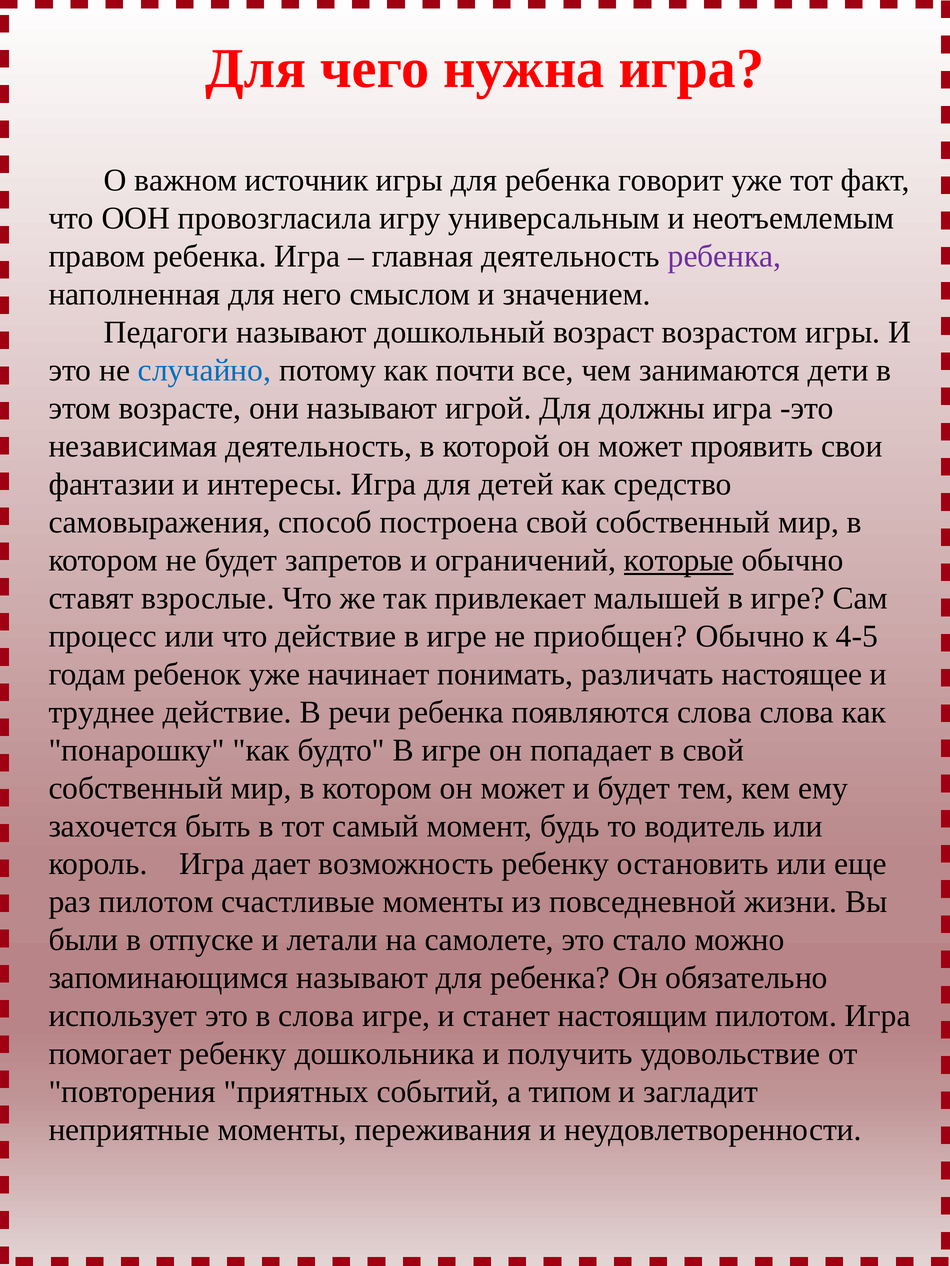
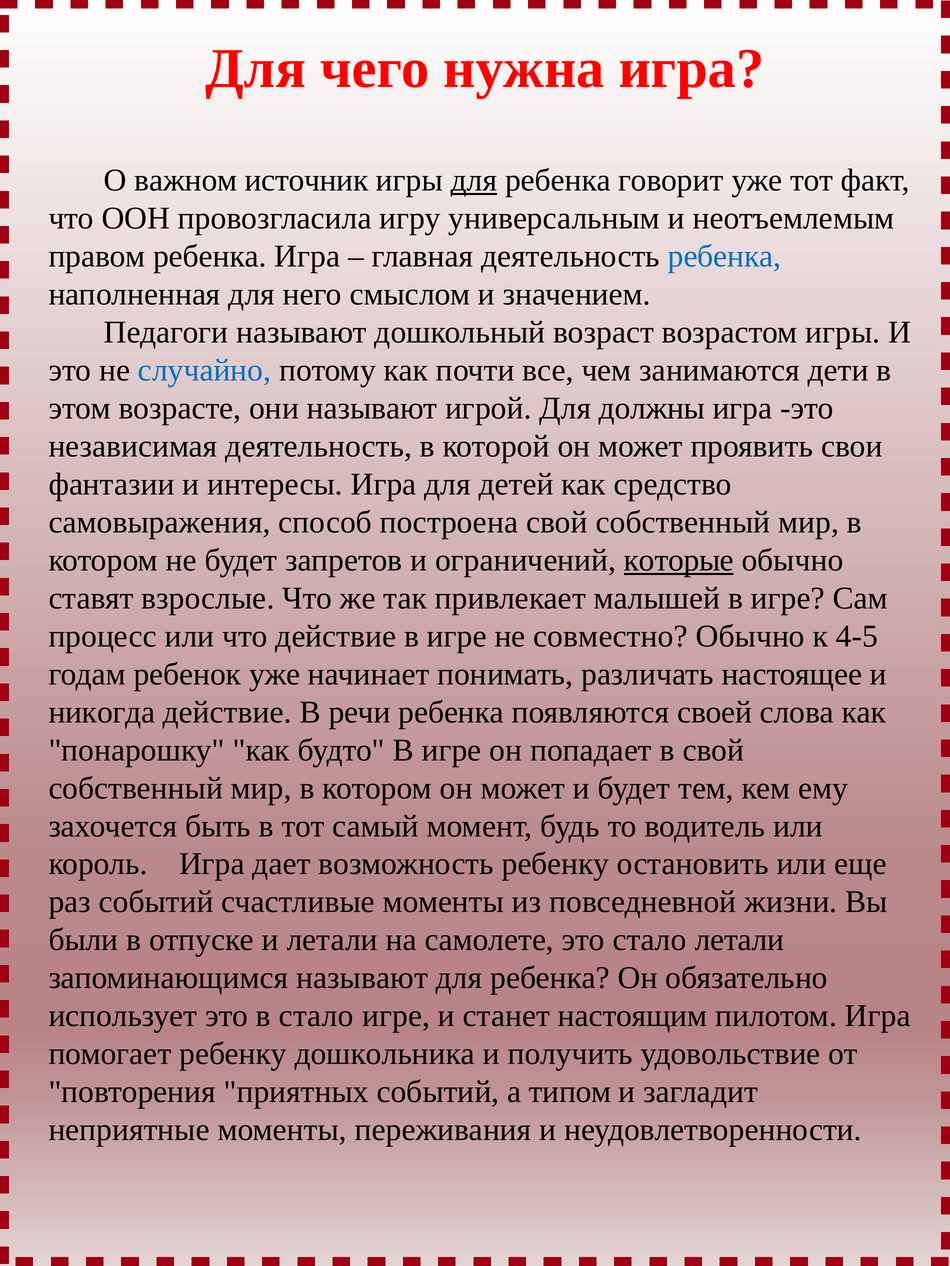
для underline: none -> present (474, 180)
ребенка colour: purple -> blue (725, 256)
приобщен: приобщен -> совместно (611, 636)
труднее: труднее -> никогда (102, 712)
появляются слова: слова -> своей (715, 712)
раз пилотом: пилотом -> событий (156, 902)
стало можно: можно -> летали (739, 940)
в слова: слова -> стало (316, 1016)
